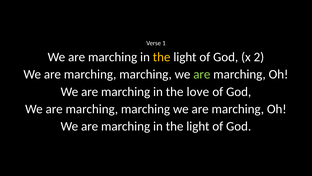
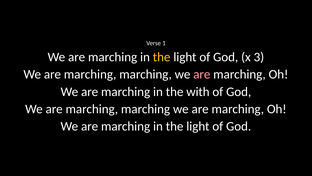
2: 2 -> 3 (259, 57)
are colour: light green -> pink (202, 74)
love: love -> with (198, 91)
